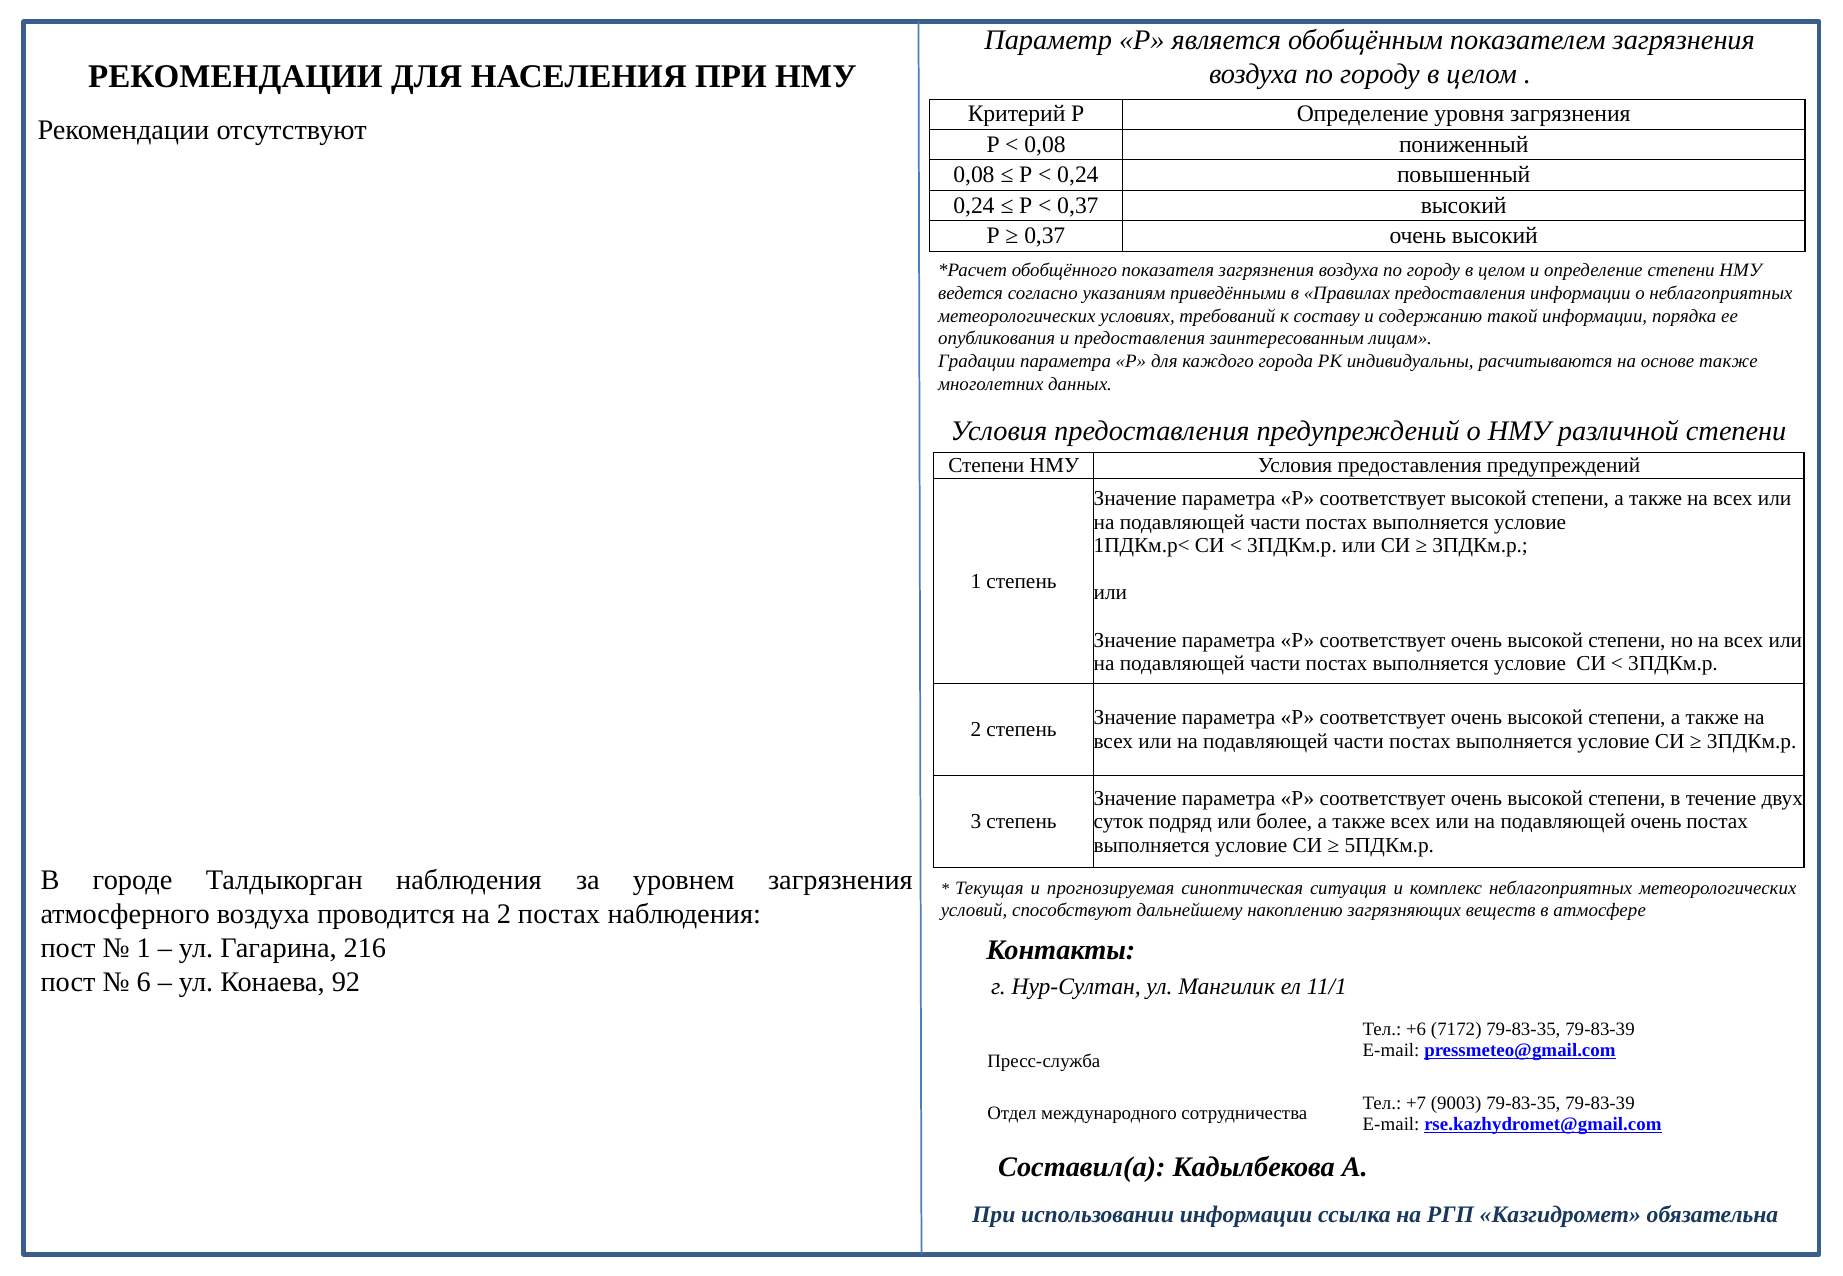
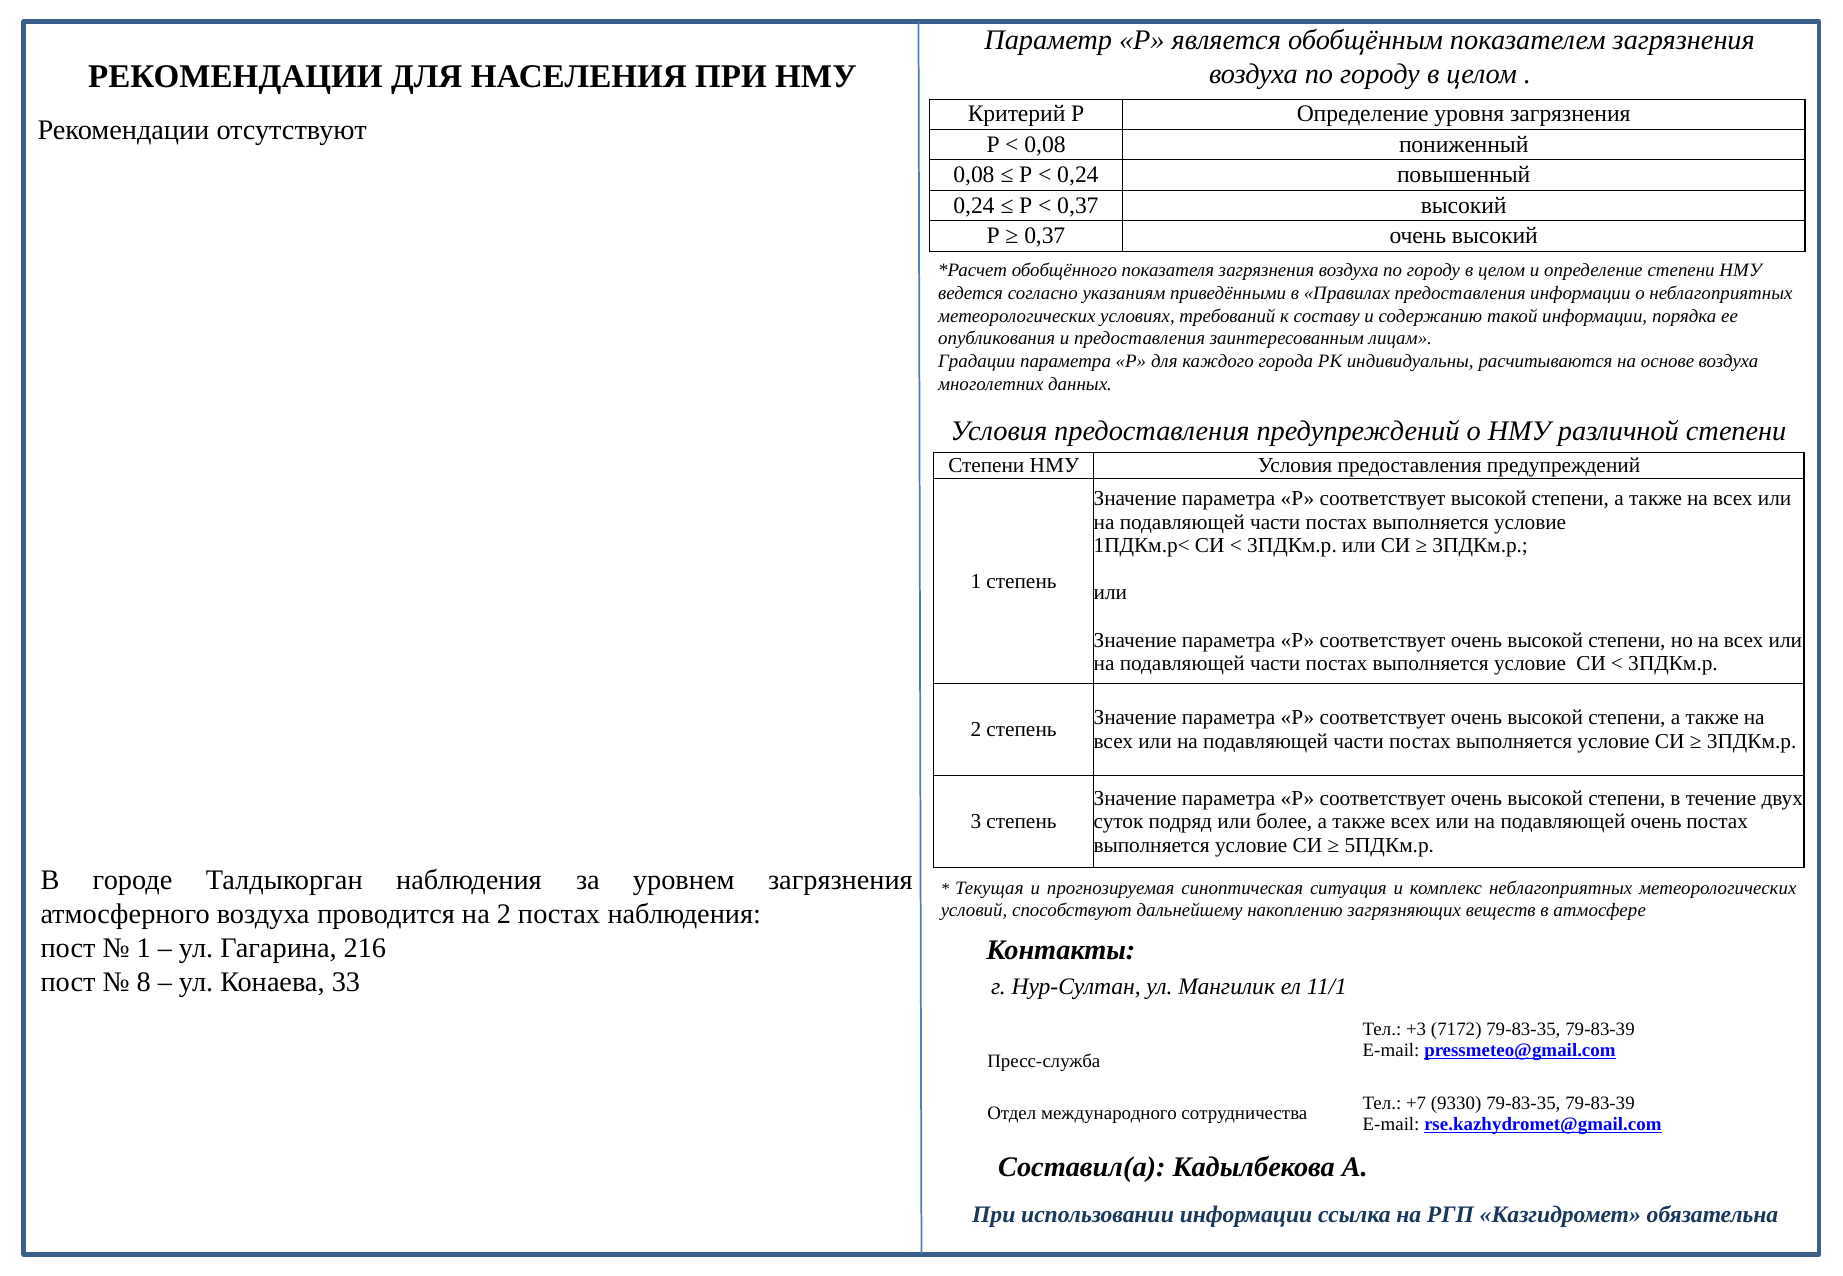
основе также: также -> воздуха (1729, 361)
6: 6 -> 8 (144, 982)
92: 92 -> 33 (346, 982)
+6: +6 -> +3 (1416, 1029)
9003: 9003 -> 9330 (1456, 1103)
